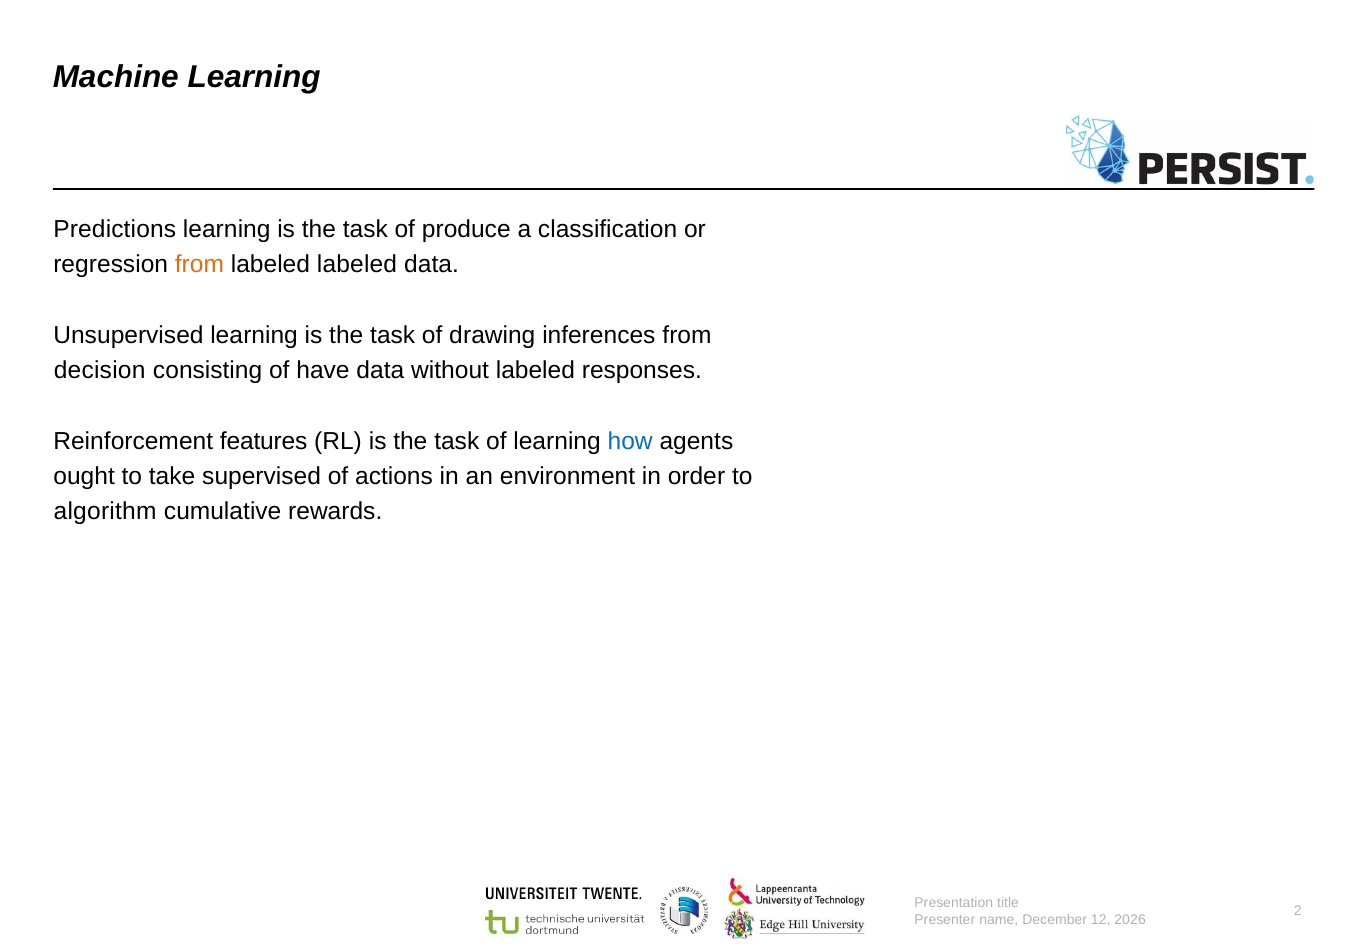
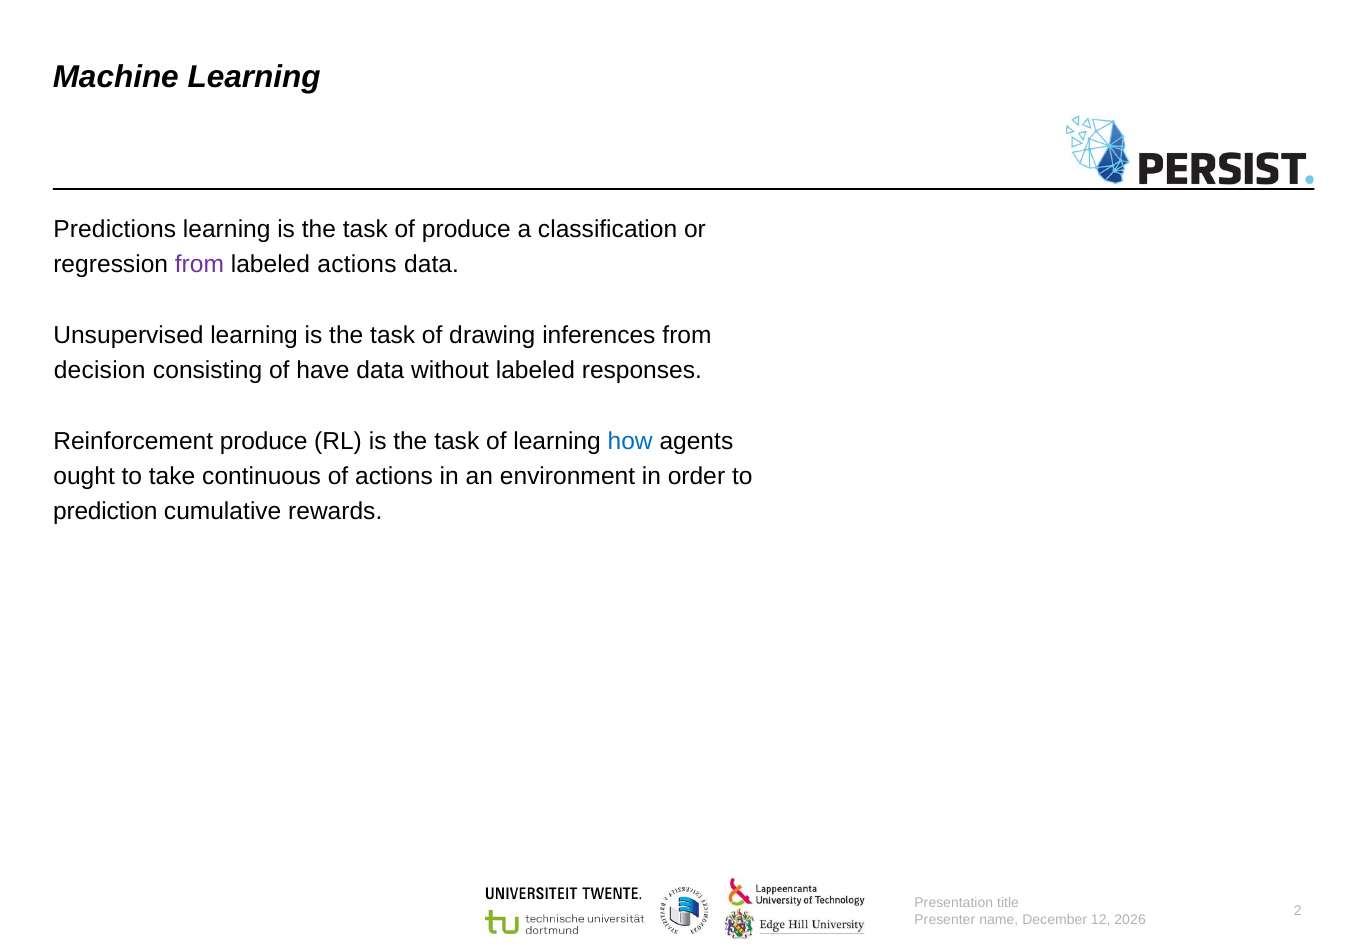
from colour: orange -> purple (199, 265)
labeled labeled: labeled -> actions (357, 265)
Reinforcement features: features -> produce (264, 441)
supervised: supervised -> continuous (262, 477)
algorithm: algorithm -> prediction (105, 512)
